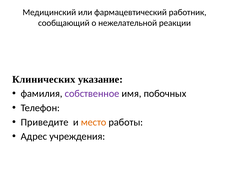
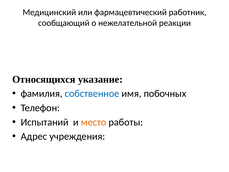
Клинических: Клинических -> Относящихся (44, 79)
собственное colour: purple -> blue (92, 93)
Приведите: Приведите -> Испытаний (45, 122)
